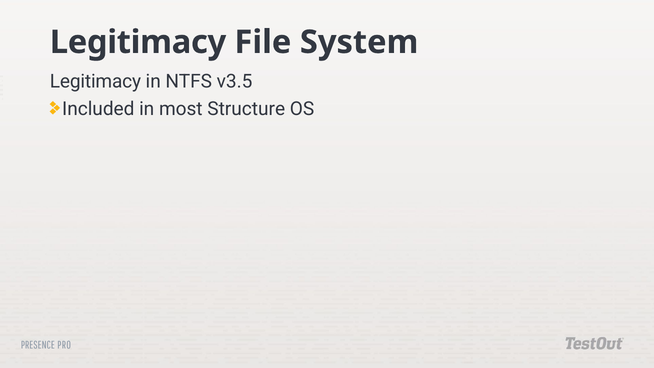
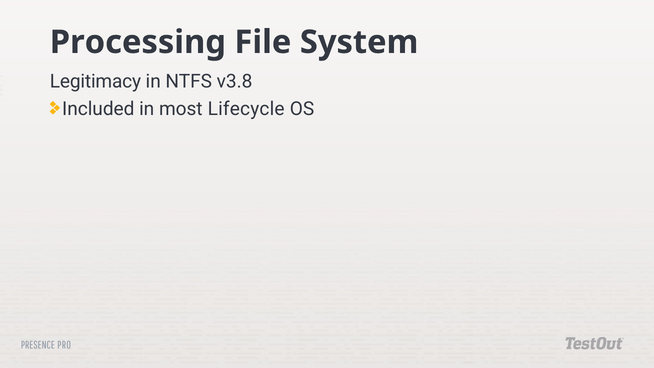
Legitimacy: Legitimacy -> Processing (138, 42)
v3.5: v3.5 -> v3.8 (235, 81)
Structure: Structure -> Lifecycle (246, 109)
